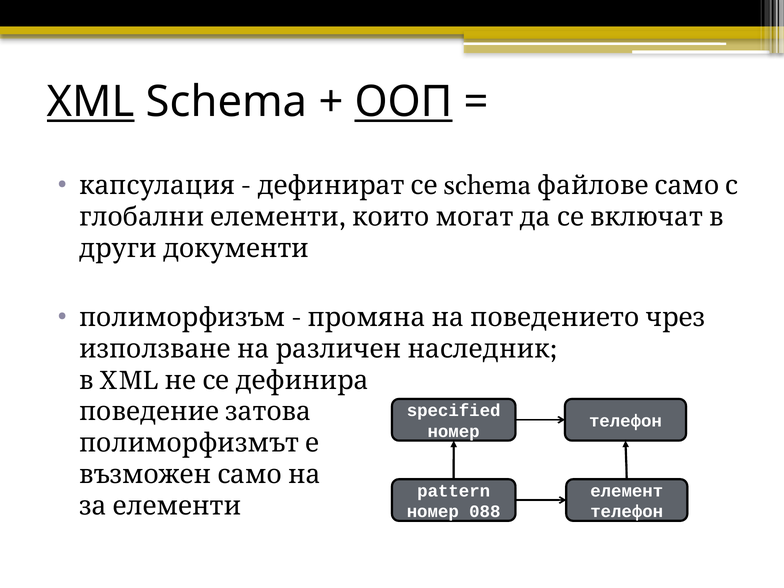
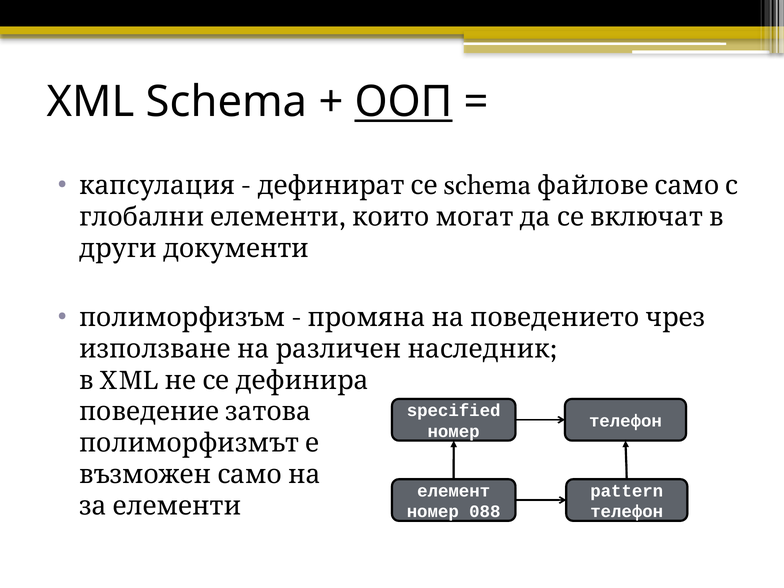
XML underline: present -> none (91, 102)
pattern: pattern -> елемент (454, 491)
елемент: елемент -> pattern (627, 491)
